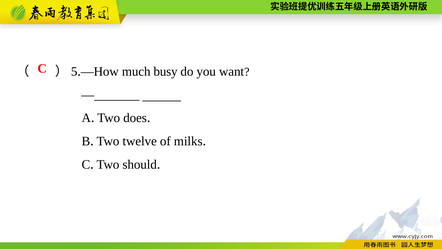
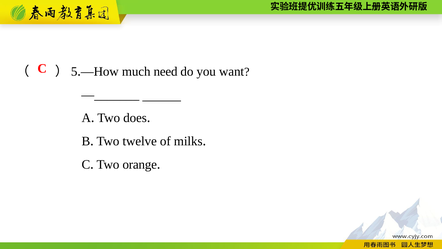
busy: busy -> need (166, 71)
should: should -> orange (140, 164)
